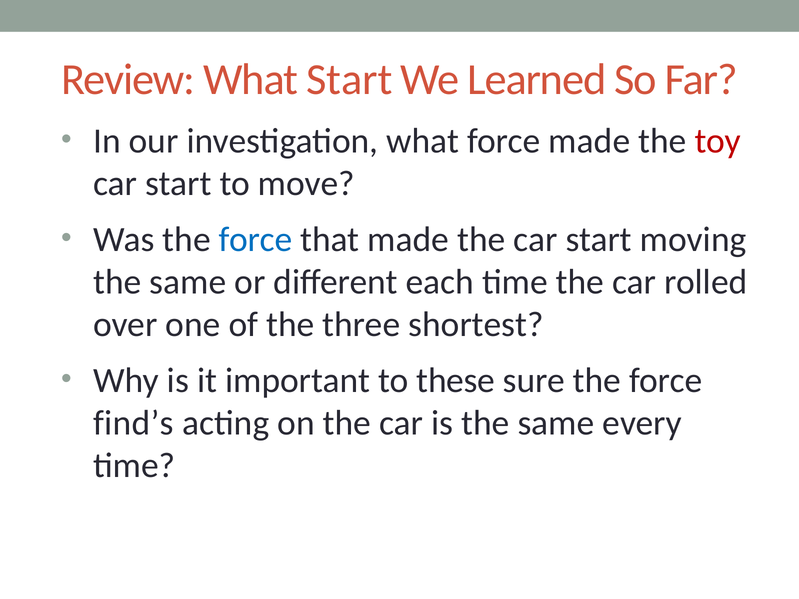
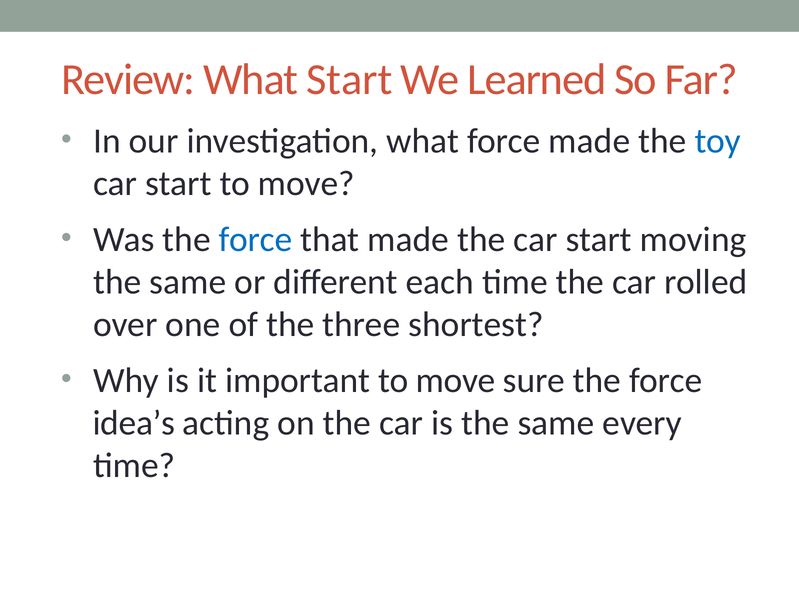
toy colour: red -> blue (718, 141)
important to these: these -> move (456, 381)
find’s: find’s -> idea’s (134, 423)
